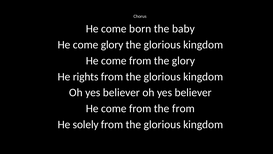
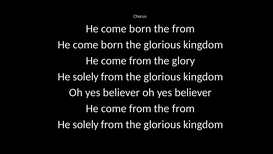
baby: baby -> from (183, 29)
glory: glory -> born (112, 45)
rights: rights -> solely (86, 76)
